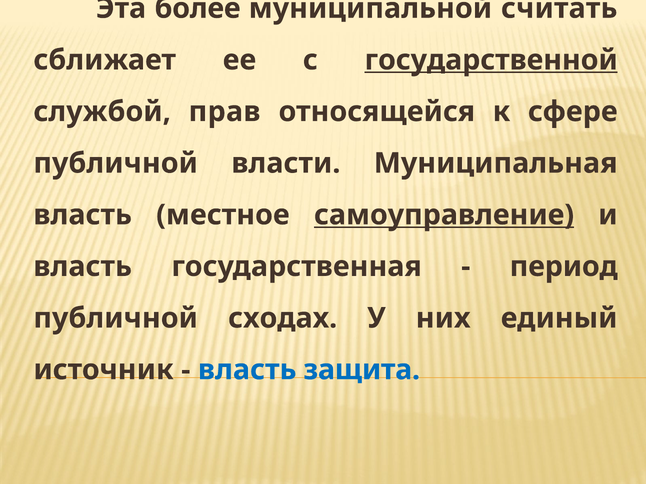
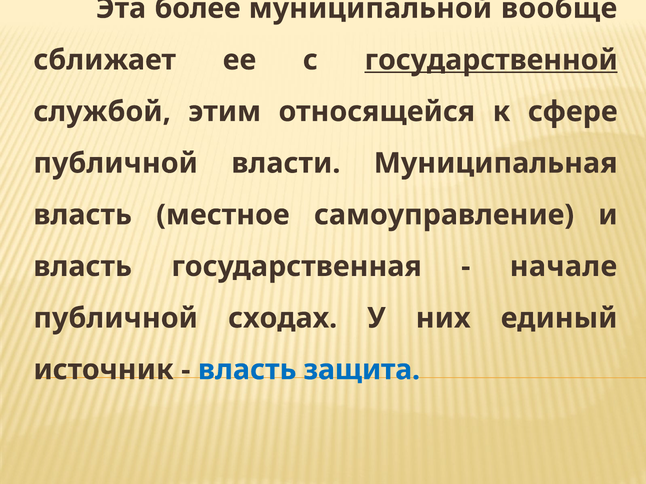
считать: считать -> вообще (559, 8)
прав: прав -> этим (225, 112)
самоуправление underline: present -> none (444, 215)
период: период -> начале (563, 267)
